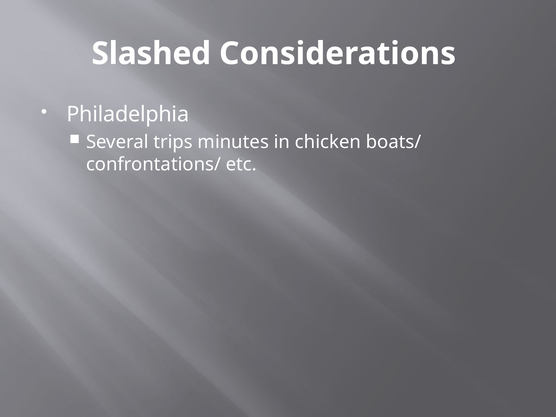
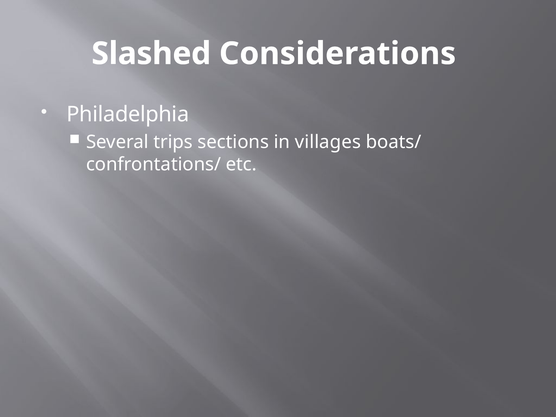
minutes: minutes -> sections (233, 142)
chicken: chicken -> villages (328, 142)
